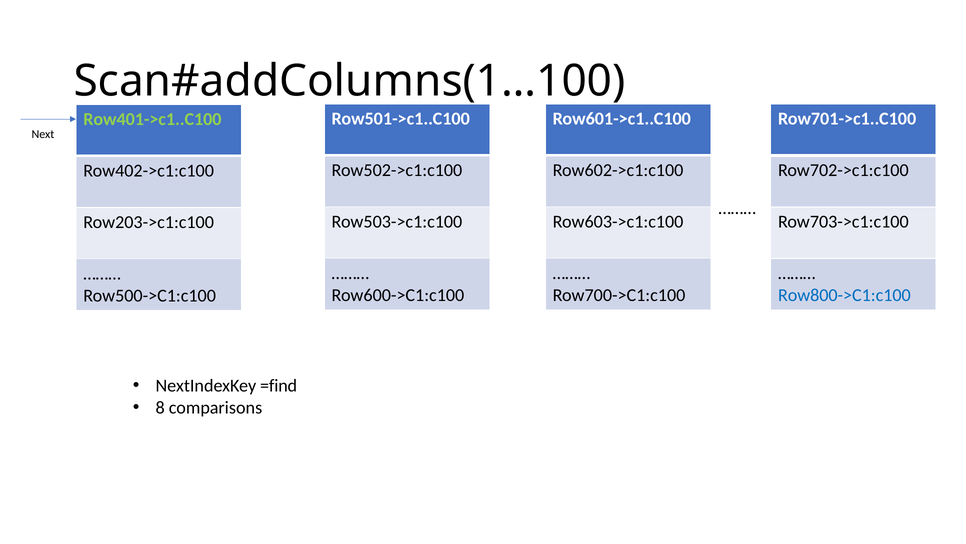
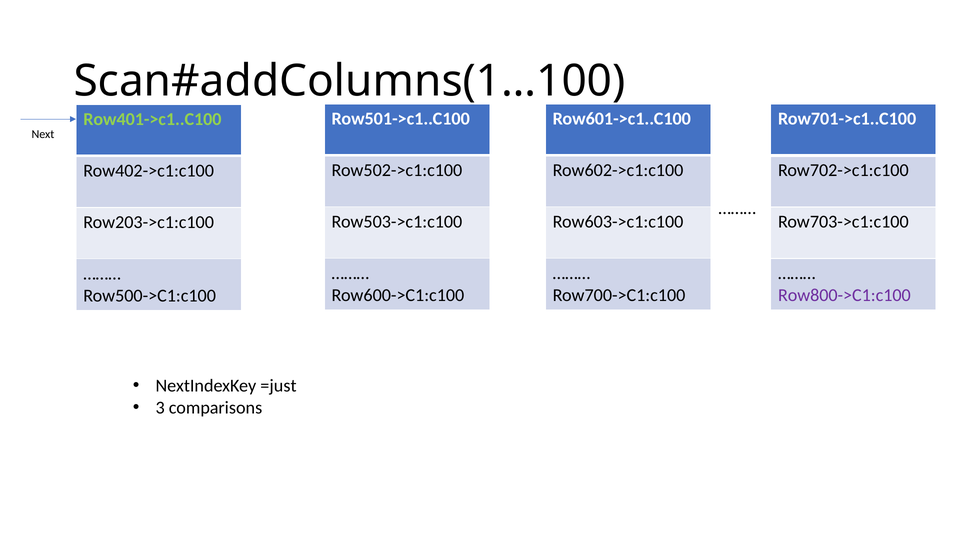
Row800->C1:c100 colour: blue -> purple (844, 295)
=find: =find -> =just (278, 386)
8: 8 -> 3 (160, 407)
